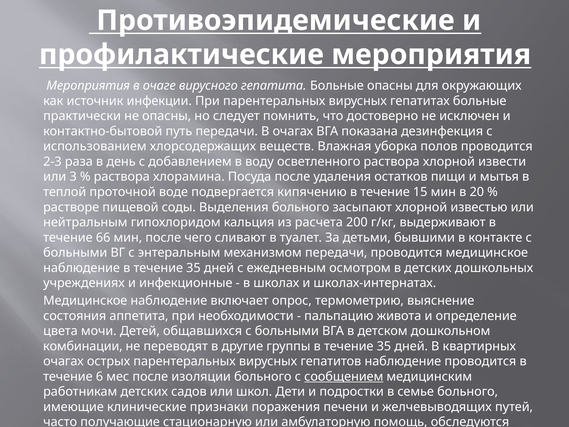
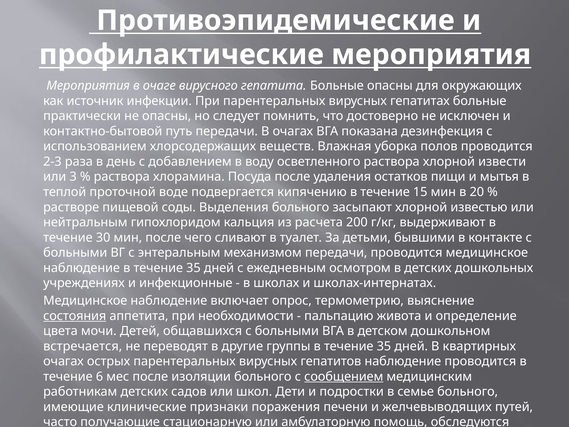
66: 66 -> 30 (103, 237)
состояния underline: none -> present (75, 316)
комбинации: комбинации -> встречается (83, 346)
